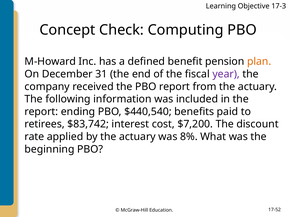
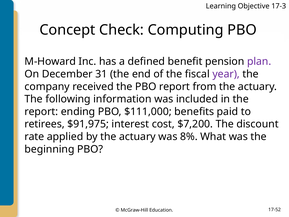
plan colour: orange -> purple (259, 61)
$440,540: $440,540 -> $111,000 (148, 111)
$83,742: $83,742 -> $91,975 (88, 124)
